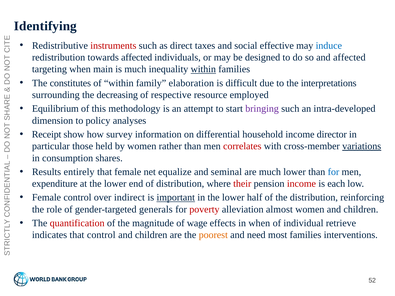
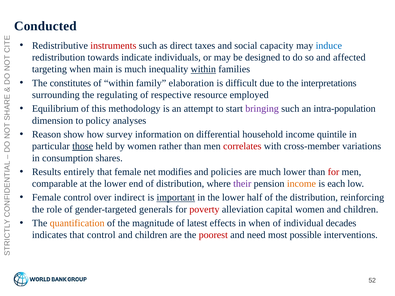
Identifying: Identifying -> Conducted (45, 26)
effective: effective -> capacity (277, 46)
towards affected: affected -> indicate (137, 57)
decreasing: decreasing -> regulating (117, 95)
intra-developed: intra-developed -> intra-population (345, 109)
Receipt: Receipt -> Reason (47, 134)
director: director -> quintile (332, 134)
those underline: none -> present (83, 146)
variations underline: present -> none (362, 146)
equalize: equalize -> modifies (175, 172)
seminal: seminal -> policies (226, 172)
for colour: blue -> red (333, 172)
expenditure: expenditure -> comparable (55, 184)
their colour: red -> purple (242, 184)
income colour: red -> orange (301, 184)
almost: almost -> capital (279, 209)
quantification colour: red -> orange (77, 223)
wage: wage -> latest (197, 223)
retrieve: retrieve -> decades (341, 223)
poorest colour: orange -> red (213, 235)
most families: families -> possible (306, 235)
